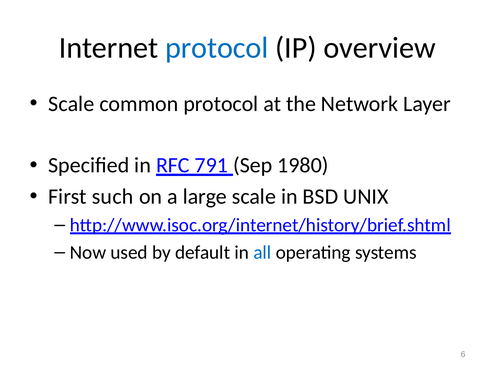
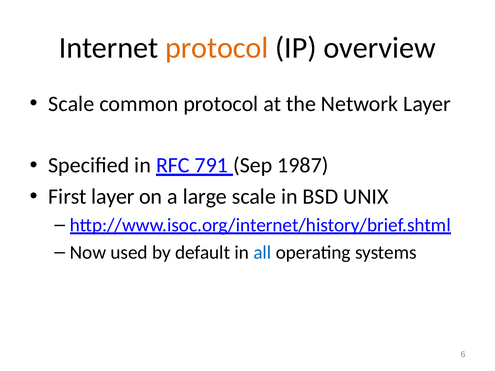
protocol colour: blue -> orange (217, 48)
1980: 1980 -> 1987 (303, 165)
First such: such -> layer (113, 197)
